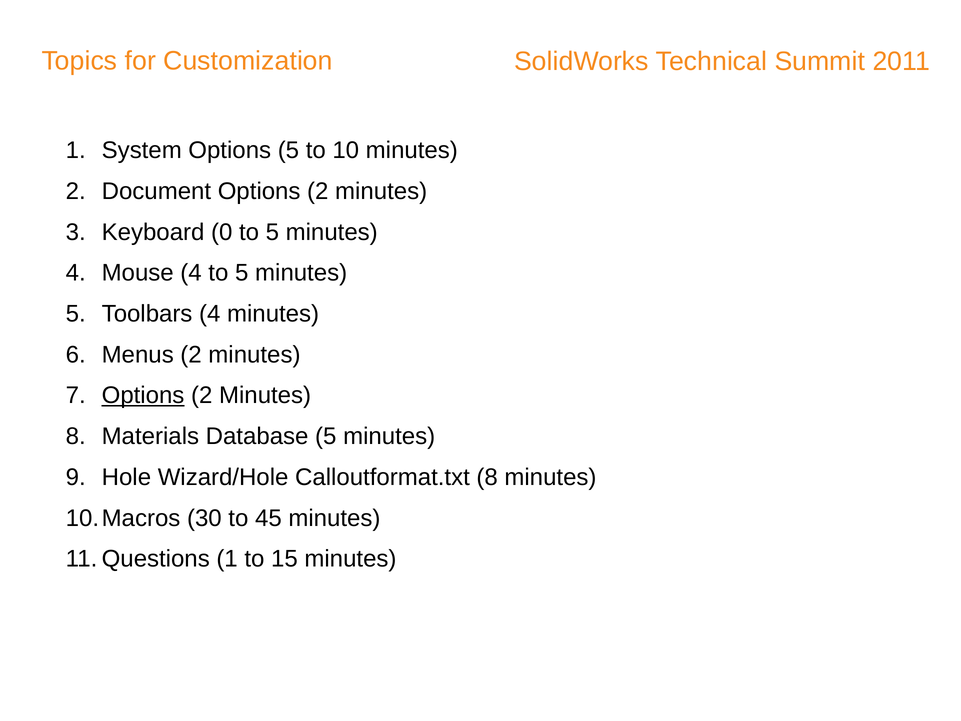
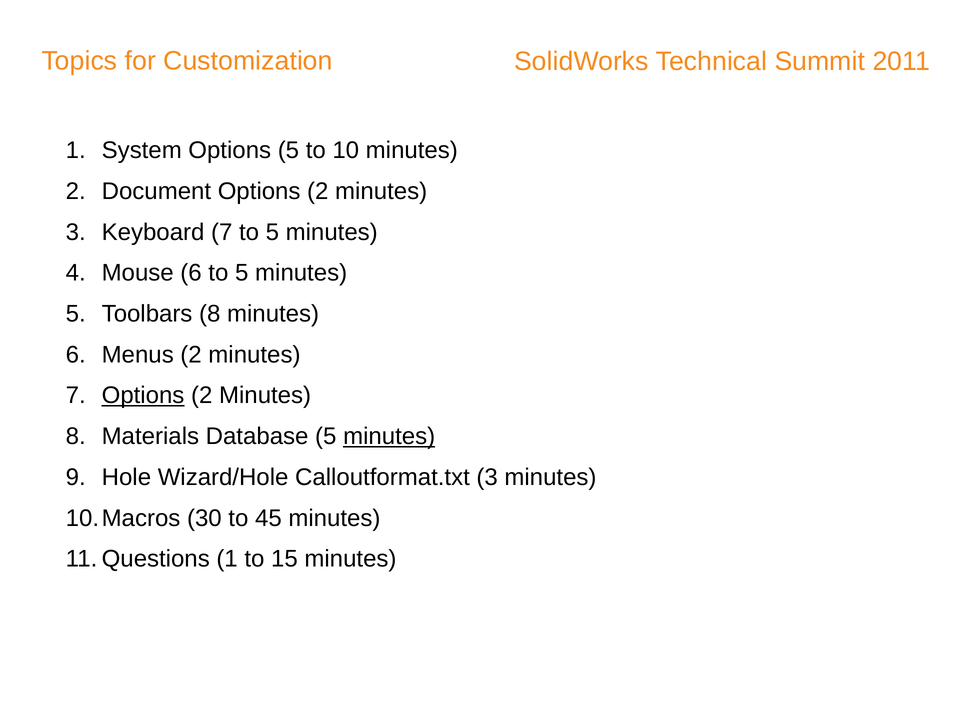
Keyboard 0: 0 -> 7 (222, 232)
Mouse 4: 4 -> 6 (191, 273)
Toolbars 4: 4 -> 8 (210, 314)
minutes underline: none -> present (389, 436)
Calloutformat.txt 8: 8 -> 3 (487, 477)
